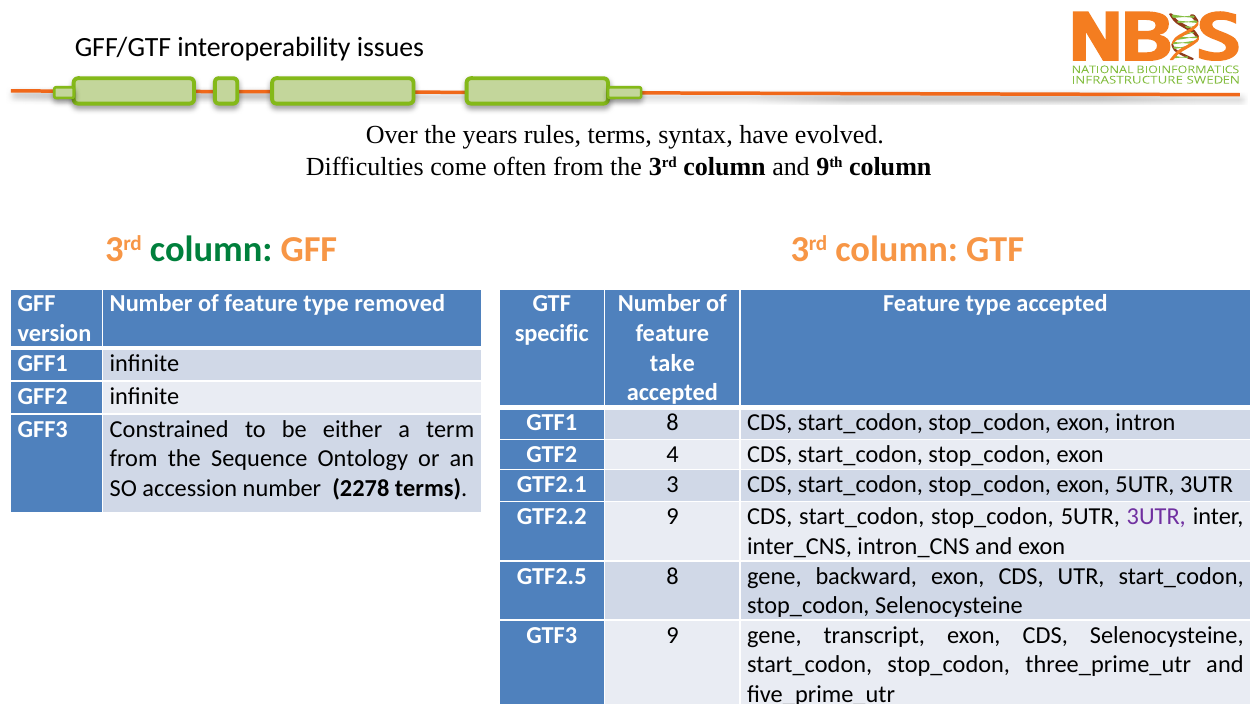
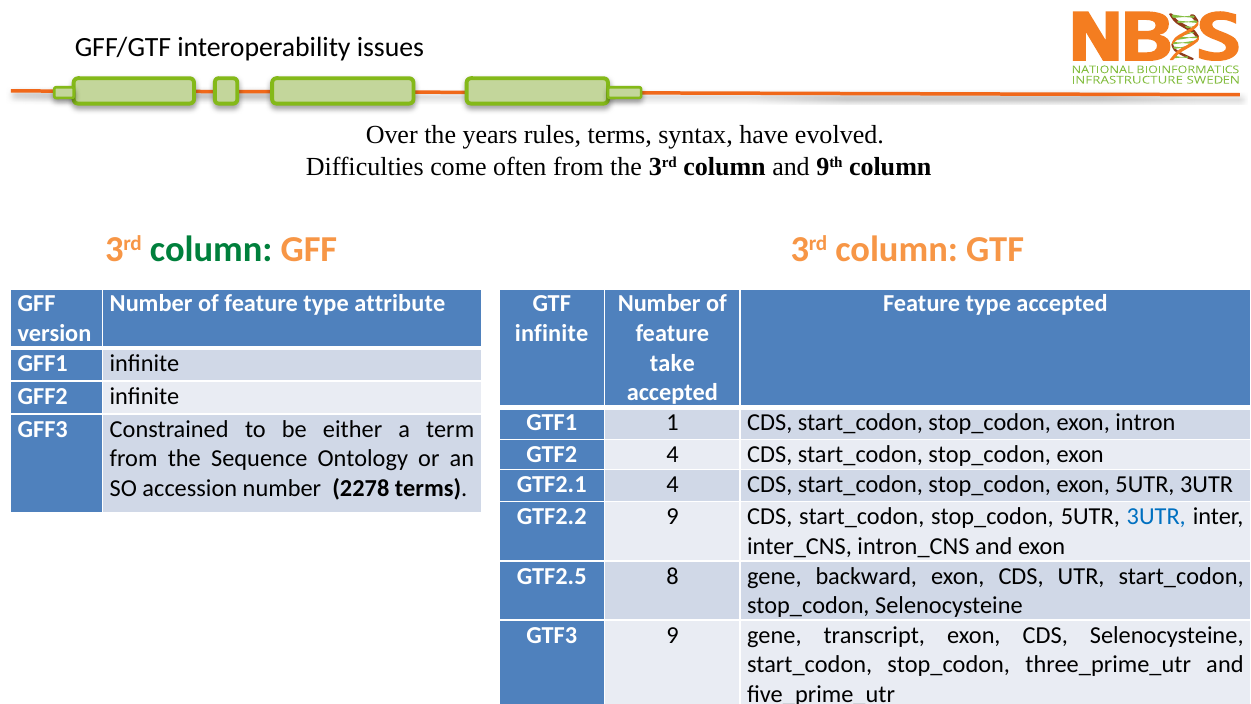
removed: removed -> attribute (400, 304)
specific: specific -> infinite (552, 333)
GTF1 8: 8 -> 1 (672, 422)
GTF2.1 3: 3 -> 4 (672, 484)
3UTR colour: purple -> blue (1156, 517)
